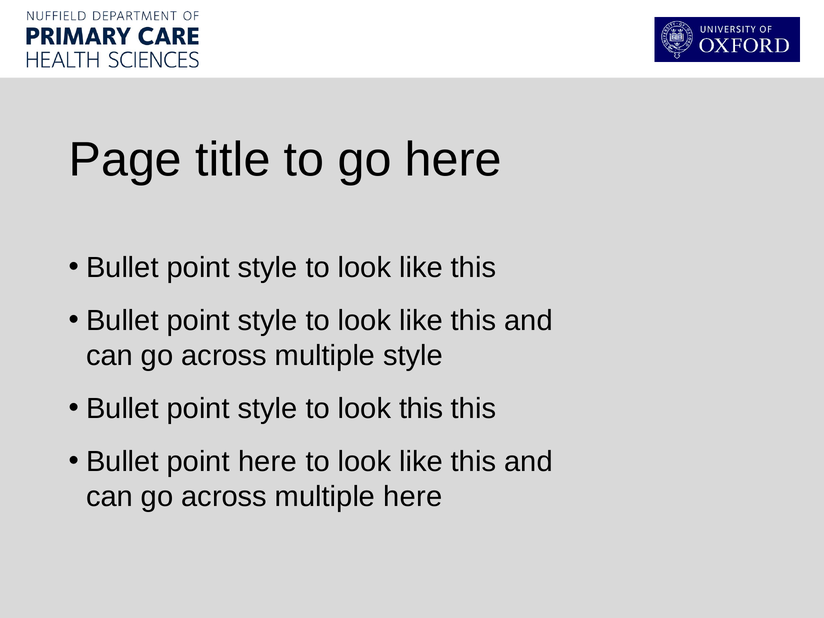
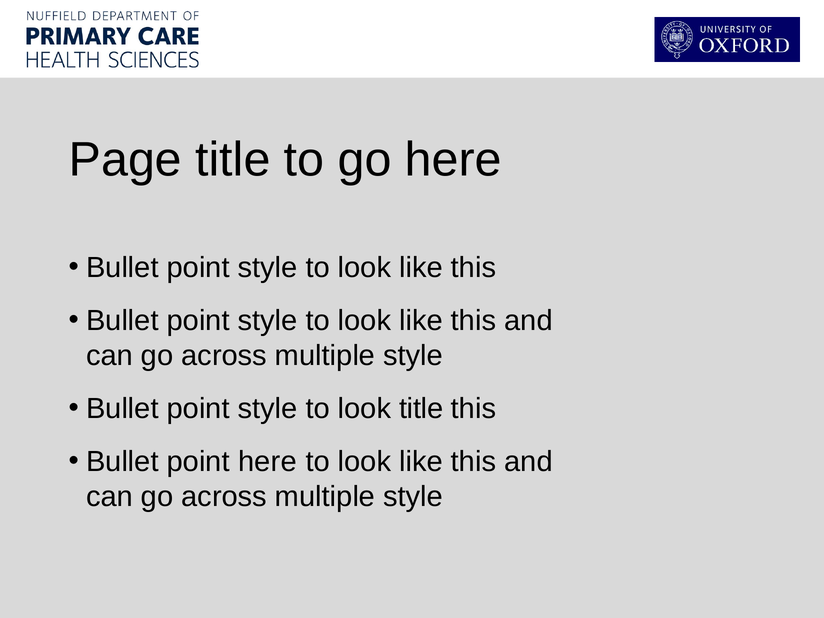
look this: this -> title (421, 409)
here: here -> style (413, 497)
